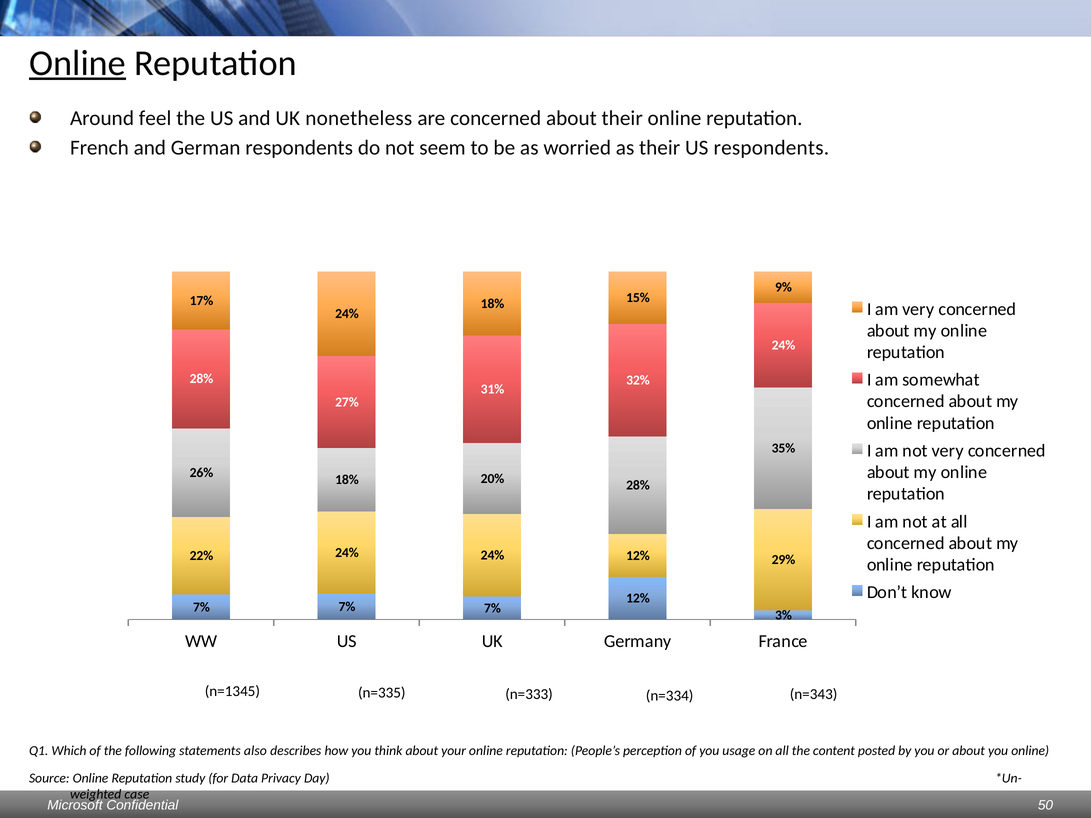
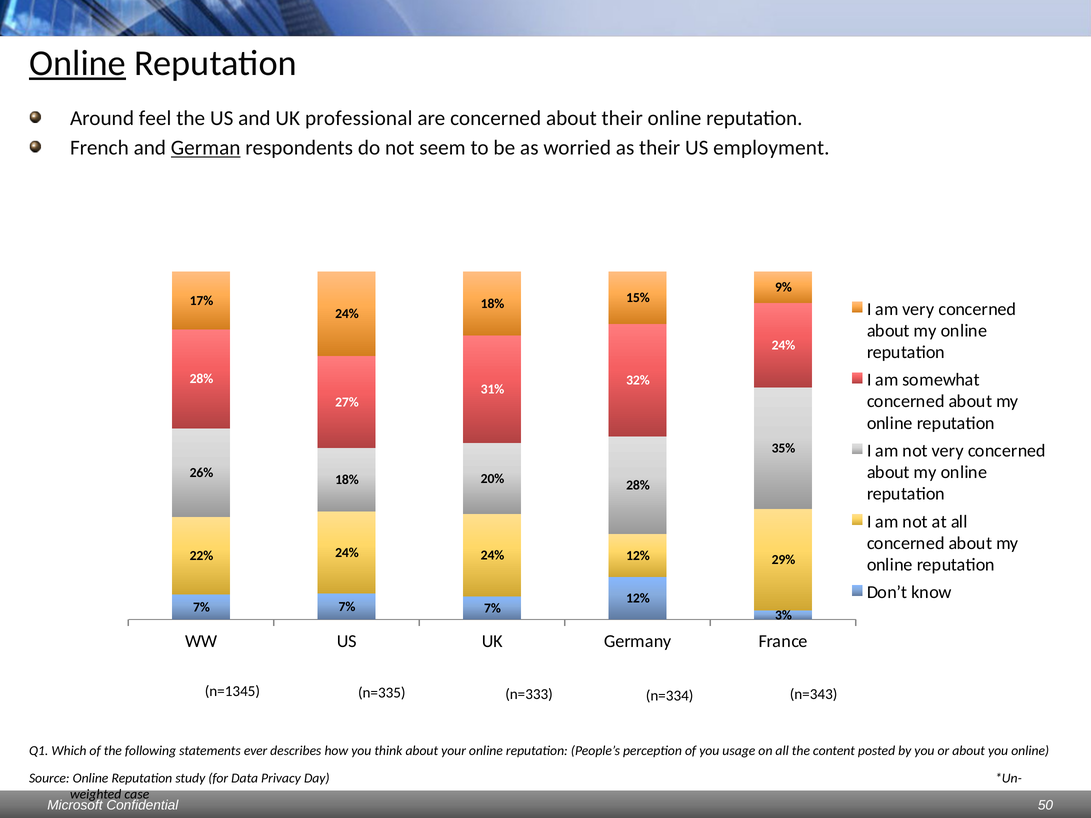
nonetheless: nonetheless -> professional (359, 118)
German underline: none -> present (206, 148)
US respondents: respondents -> employment (771, 148)
also: also -> ever (256, 751)
